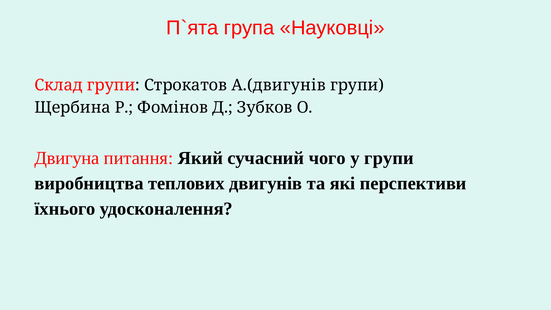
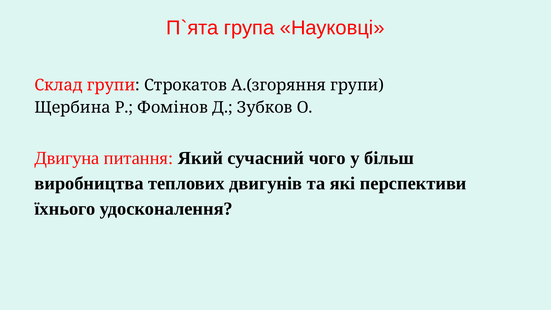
А.(двигунів: А.(двигунів -> А.(згоряння (279, 85)
у групи: групи -> більш (389, 158)
